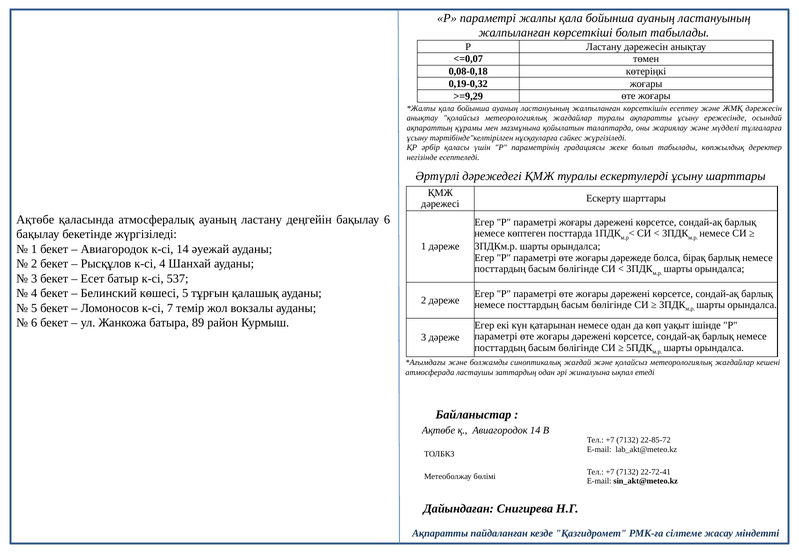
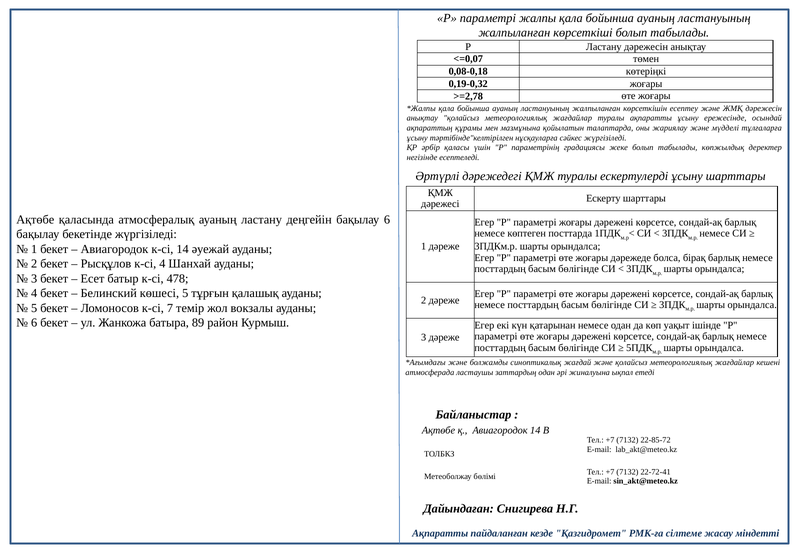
>=9,29: >=9,29 -> >=2,78 (468, 97)
537: 537 -> 478 (178, 279)
